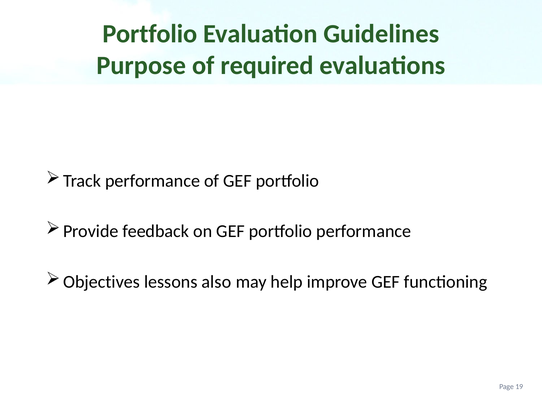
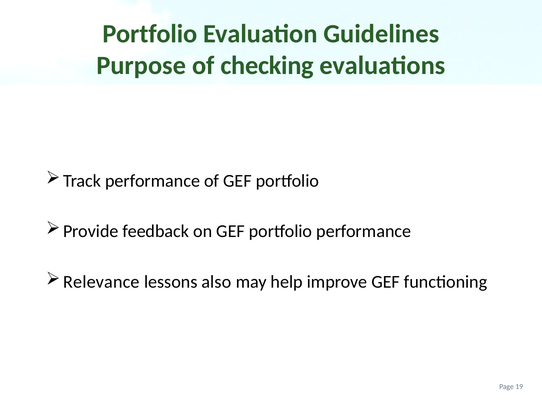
required: required -> checking (267, 66)
Objectives: Objectives -> Relevance (101, 282)
